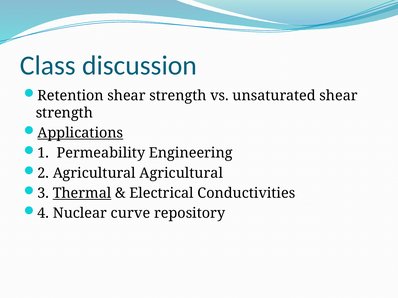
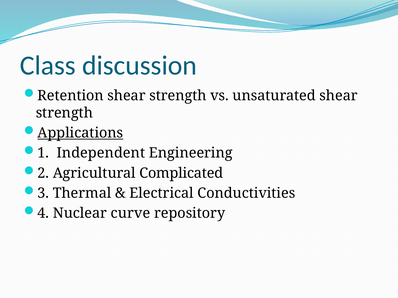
Permeability: Permeability -> Independent (101, 153)
Agricultural Agricultural: Agricultural -> Complicated (181, 173)
Thermal underline: present -> none (82, 193)
